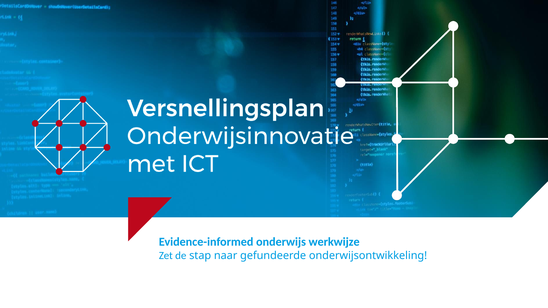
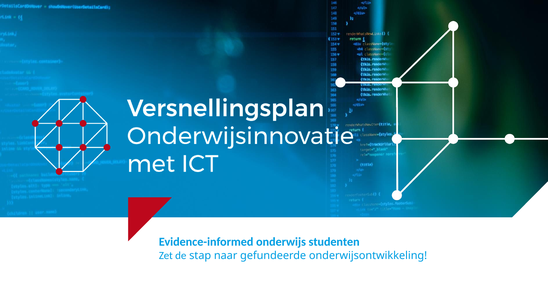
werkwijze: werkwijze -> studenten (334, 242)
